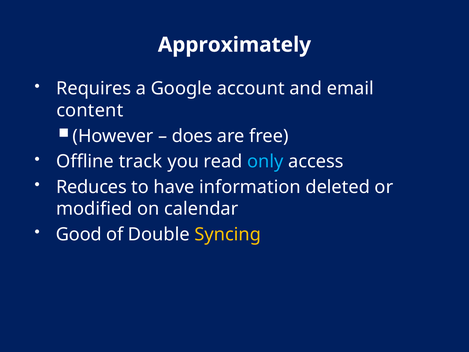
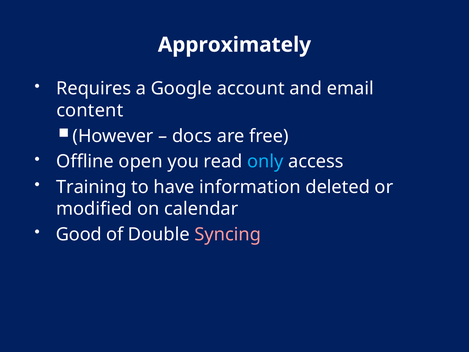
does: does -> docs (192, 136)
track: track -> open (141, 161)
Reduces: Reduces -> Training (91, 187)
Syncing colour: yellow -> pink (228, 234)
